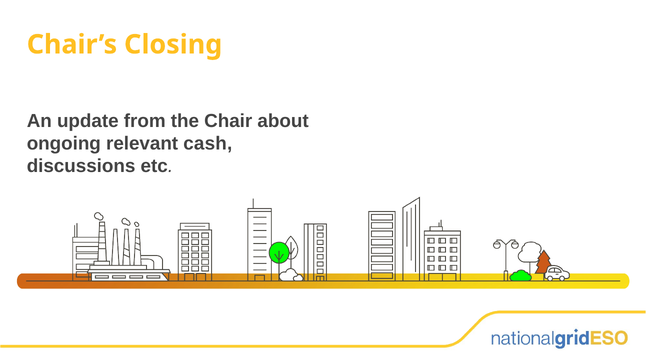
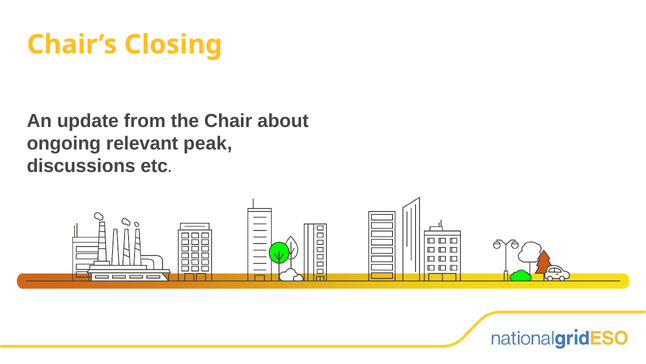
cash: cash -> peak (208, 143)
